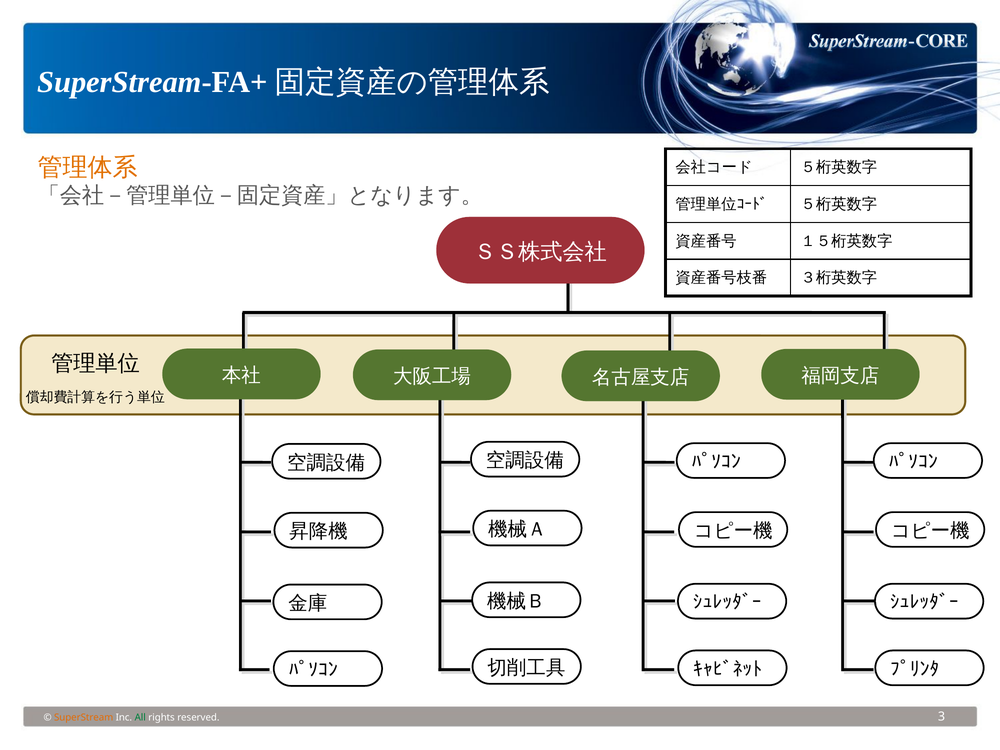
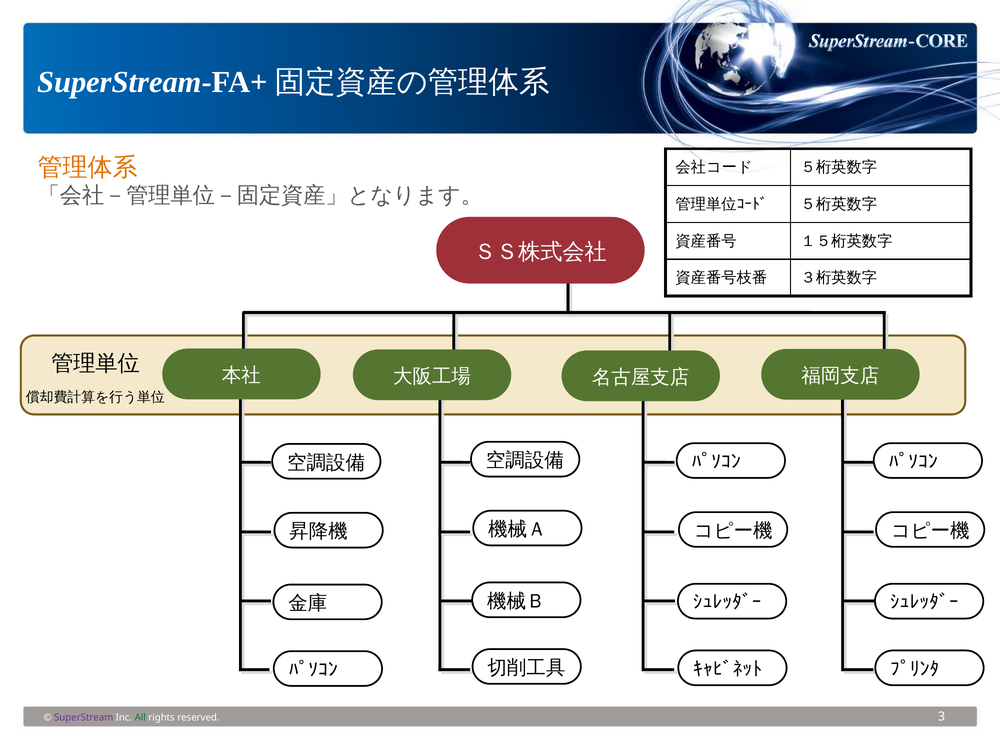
SuperStream colour: orange -> purple (84, 718)
